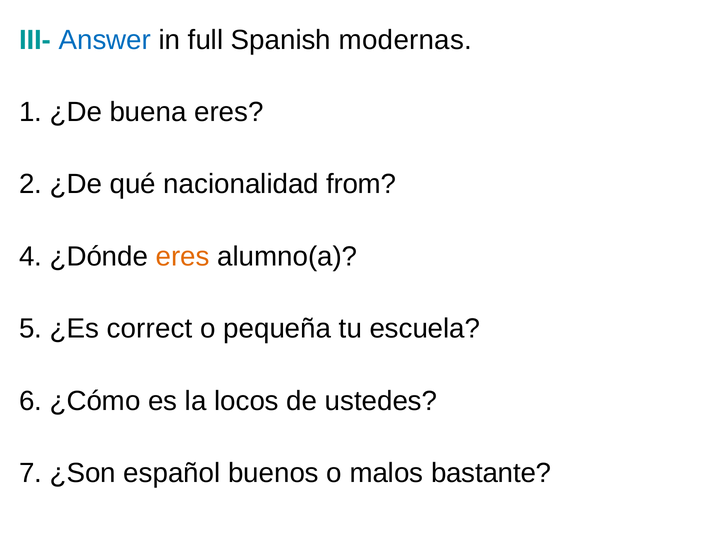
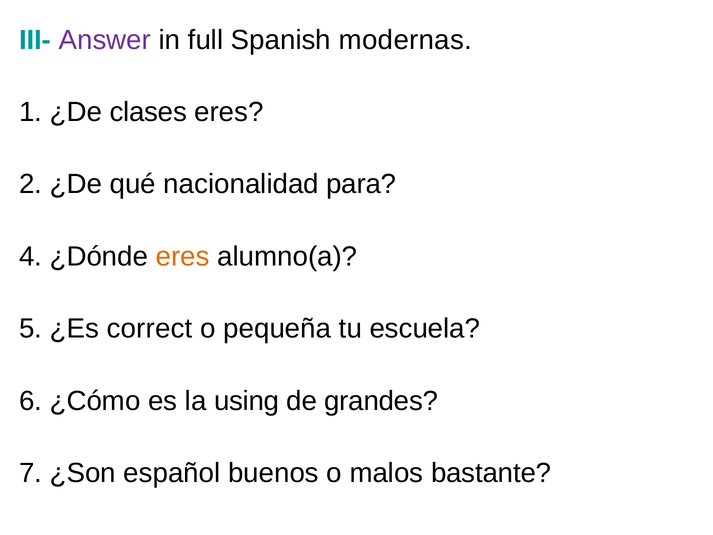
Answer colour: blue -> purple (105, 40)
buena: buena -> clases (148, 112)
from: from -> para (361, 184)
locos: locos -> using (247, 401)
ustedes: ustedes -> grandes (381, 401)
